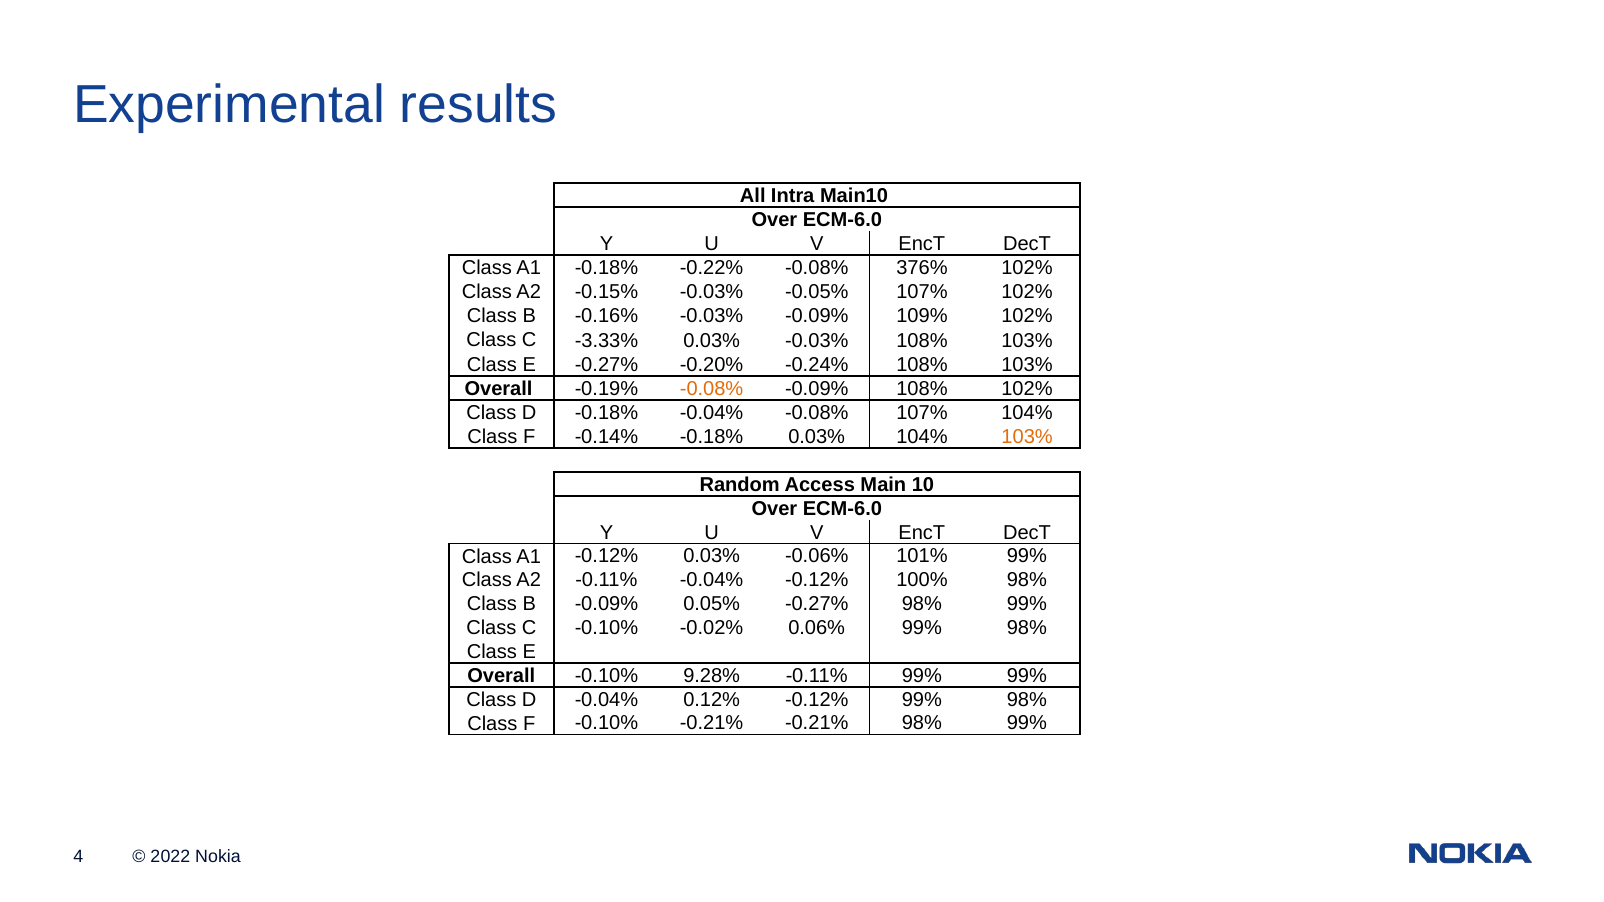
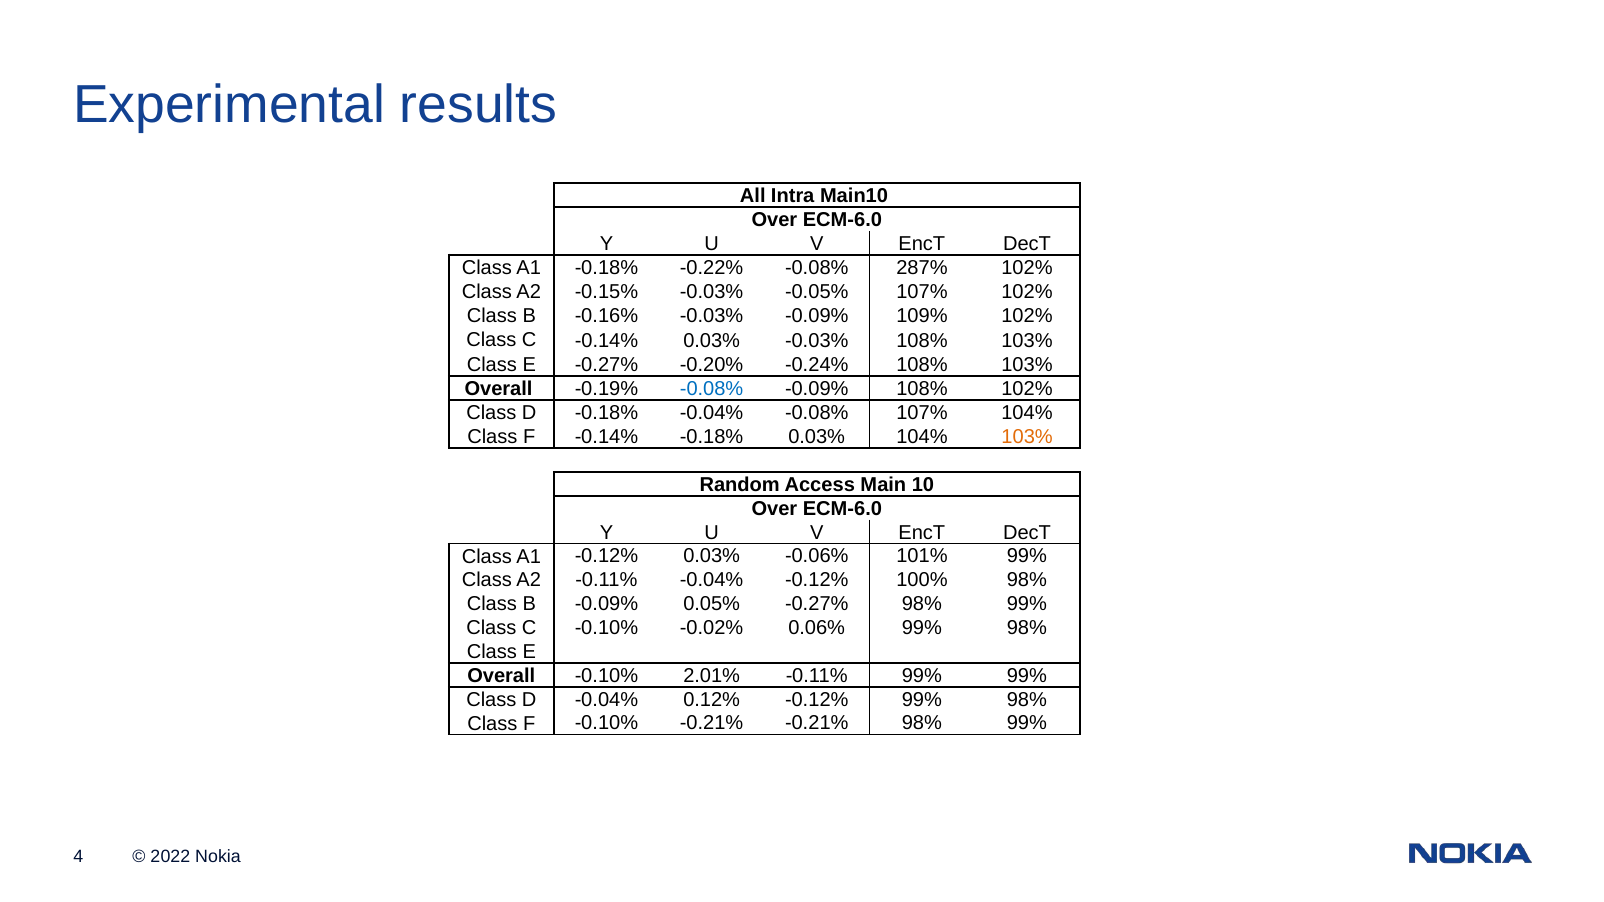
376%: 376% -> 287% (922, 268)
C -3.33%: -3.33% -> -0.14% (606, 341)
-0.08% colour: orange -> blue (712, 389)
9.28%: 9.28% -> 2.01% (712, 676)
